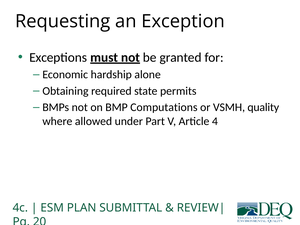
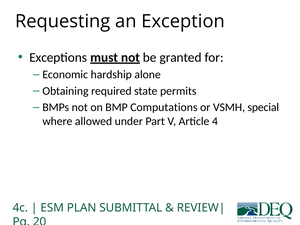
quality: quality -> special (263, 107)
